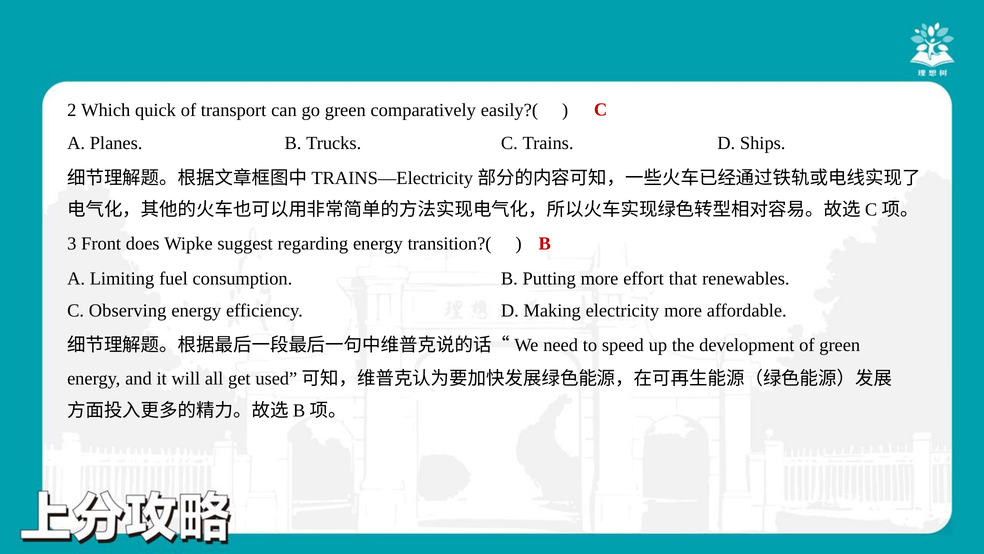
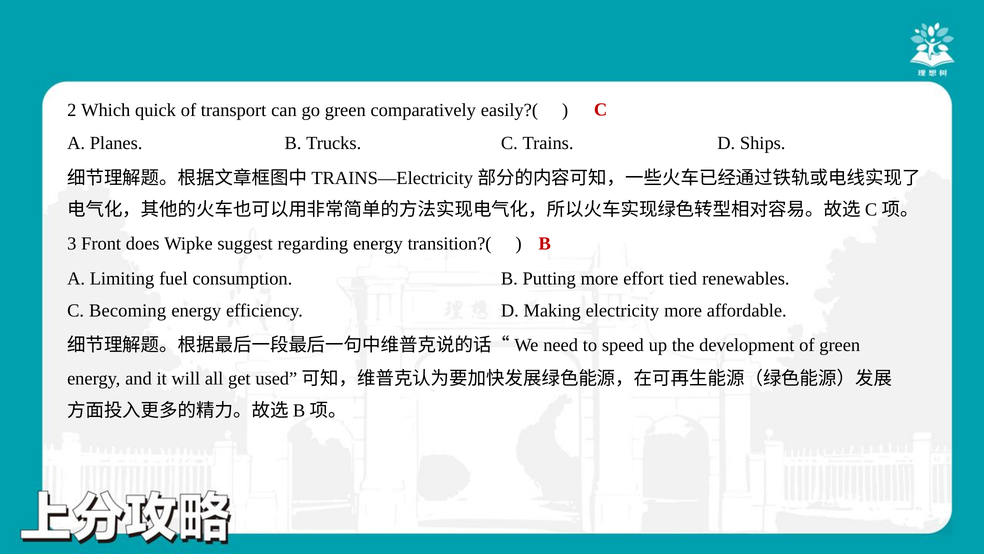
that: that -> tied (683, 279)
Observing: Observing -> Becoming (128, 310)
